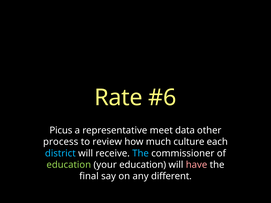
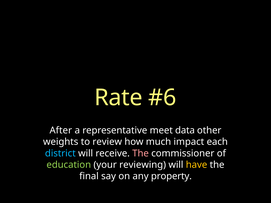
Picus: Picus -> After (61, 131)
process: process -> weights (61, 142)
culture: culture -> impact (189, 142)
The colour: light blue -> pink (141, 153)
your education: education -> reviewing (143, 165)
have colour: pink -> yellow (197, 165)
different: different -> property (171, 176)
